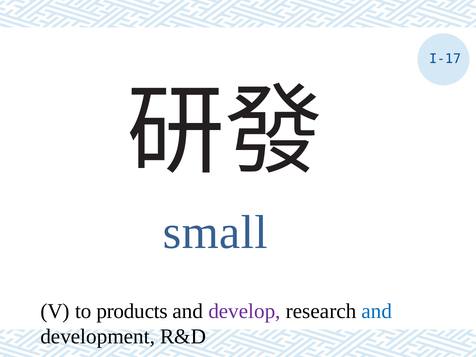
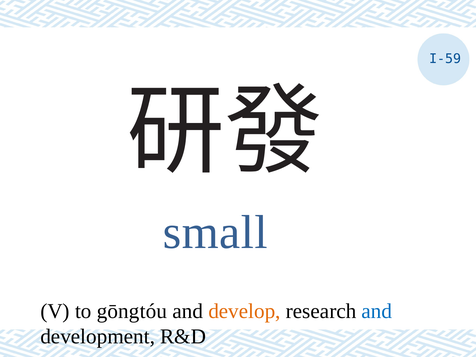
I-17: I-17 -> I-59 (445, 59)
products: products -> gōngtóu (132, 311)
develop colour: purple -> orange (244, 311)
